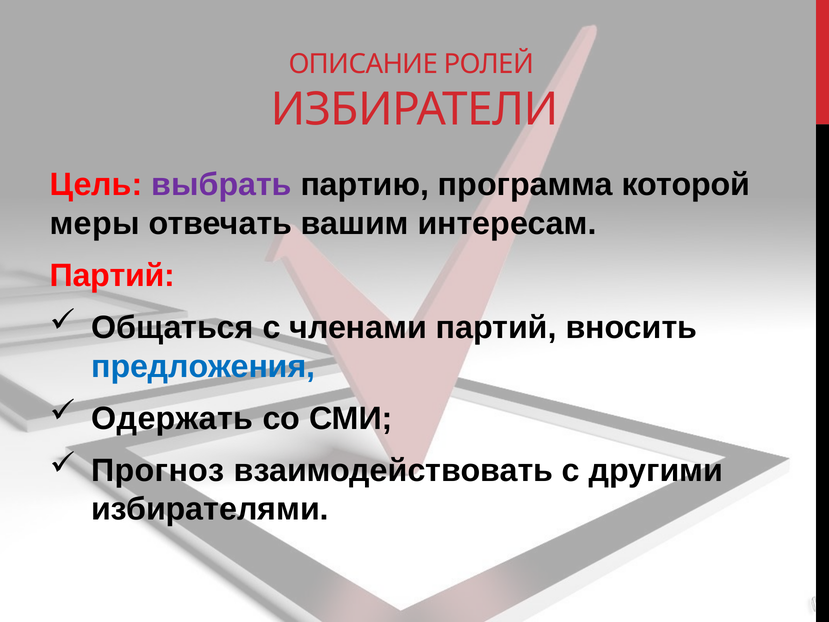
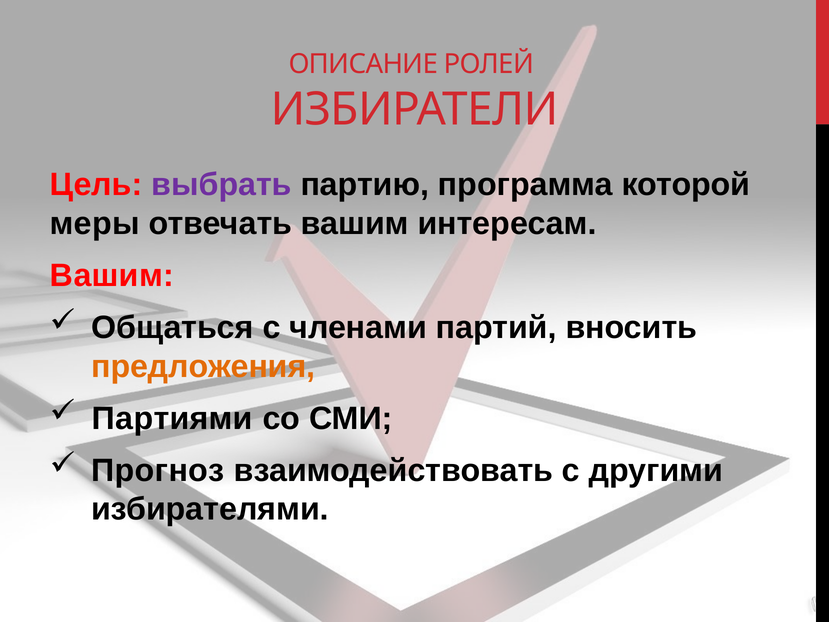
Партий: Партий -> Вашим (112, 275)
предложения colour: blue -> orange (203, 366)
Одержать: Одержать -> Партиями (172, 418)
